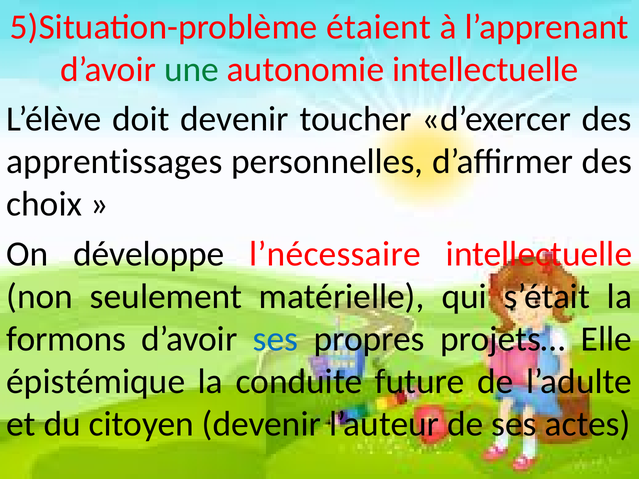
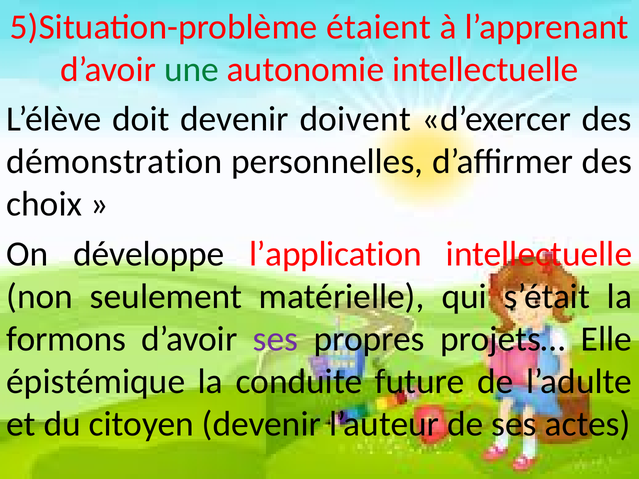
toucher: toucher -> doivent (355, 119)
apprentissages: apprentissages -> démonstration (114, 162)
l’nécessaire: l’nécessaire -> l’application (335, 254)
ses colour: blue -> purple (276, 339)
